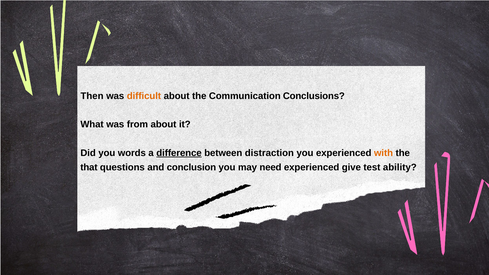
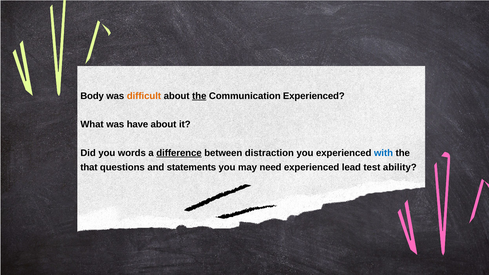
Then: Then -> Body (92, 96)
the underline: none -> present (199, 96)
Communication Conclusions: Conclusions -> Experienced (314, 96)
from: from -> have (137, 124)
with colour: orange -> blue (384, 153)
conclusion: conclusion -> statements (191, 167)
give: give -> lead (351, 167)
